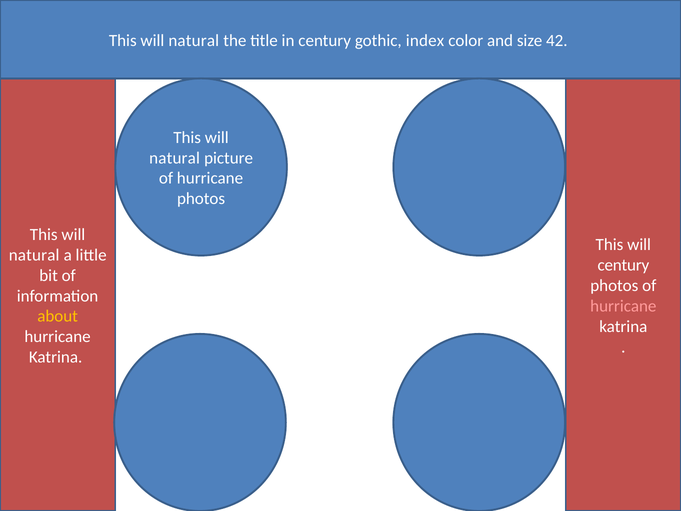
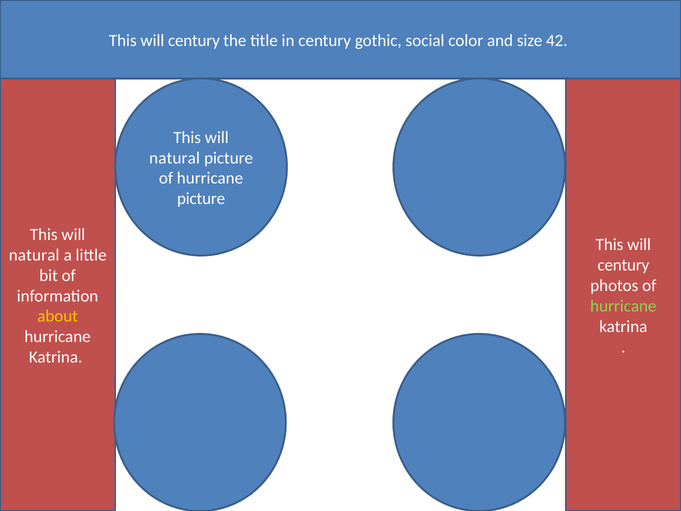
natural: natural -> century (194, 40)
index: index -> social (425, 40)
photos: photos -> picture (201, 199)
hurricane colour: pink -> light green (623, 306)
